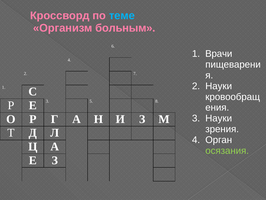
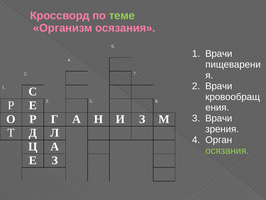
теме colour: light blue -> light green (122, 16)
Организм больным: больным -> осязания (125, 28)
2 Науки: Науки -> Врачи (219, 86)
3 Науки: Науки -> Врачи (219, 118)
